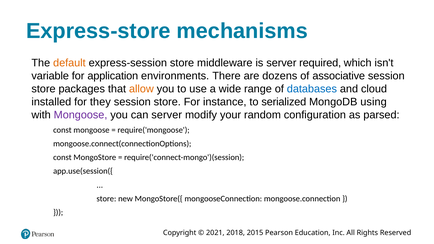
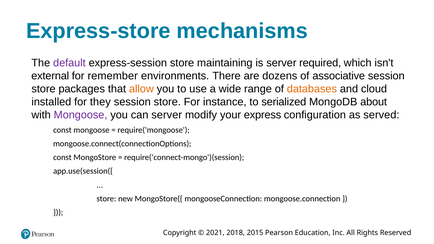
default colour: orange -> purple (69, 63)
middleware: middleware -> maintaining (225, 63)
variable: variable -> external (50, 76)
application: application -> remember (113, 76)
databases colour: blue -> orange (312, 89)
using: using -> about (374, 102)
random: random -> express (263, 115)
parsed: parsed -> served (381, 115)
